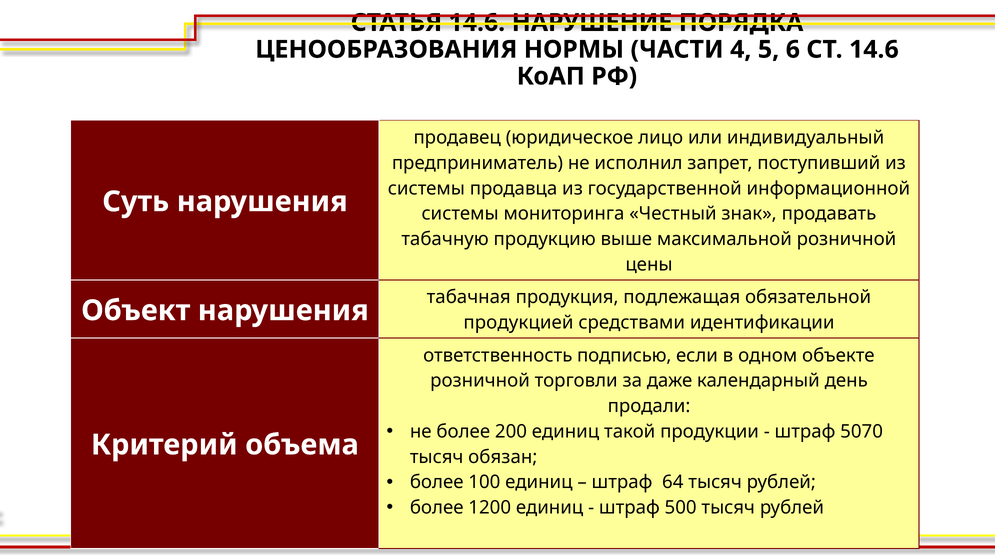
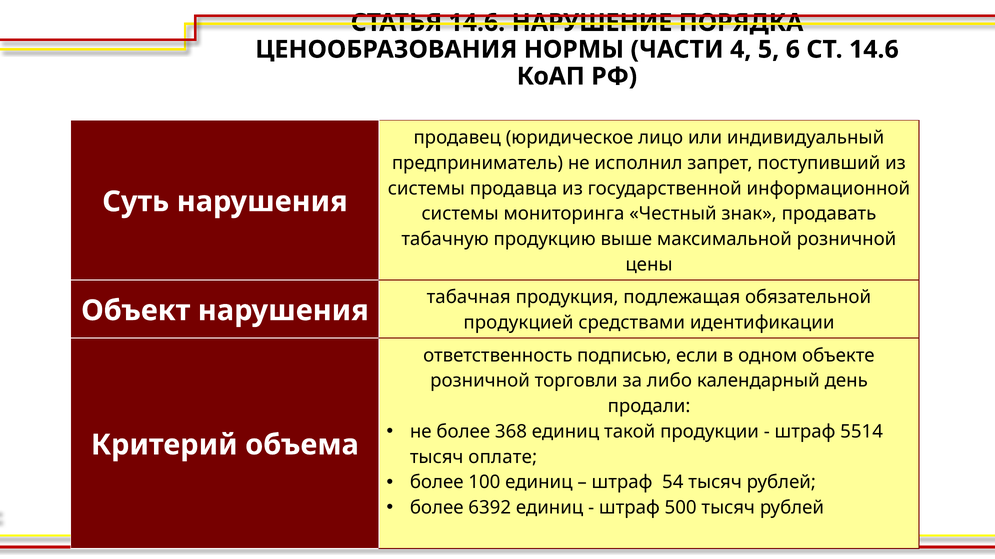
даже: даже -> либо (669, 381)
200: 200 -> 368 (511, 432)
5070: 5070 -> 5514 (862, 432)
обязан: обязан -> оплате (503, 457)
64: 64 -> 54 (673, 483)
1200: 1200 -> 6392 (490, 508)
